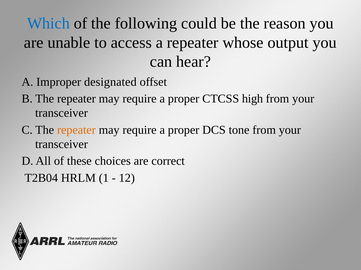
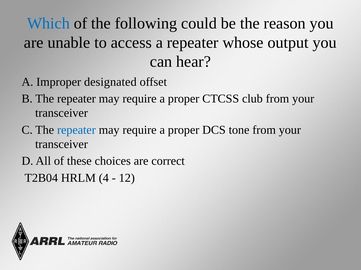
high: high -> club (252, 99)
repeater colour: orange -> blue (76, 130)
1: 1 -> 4 (104, 178)
